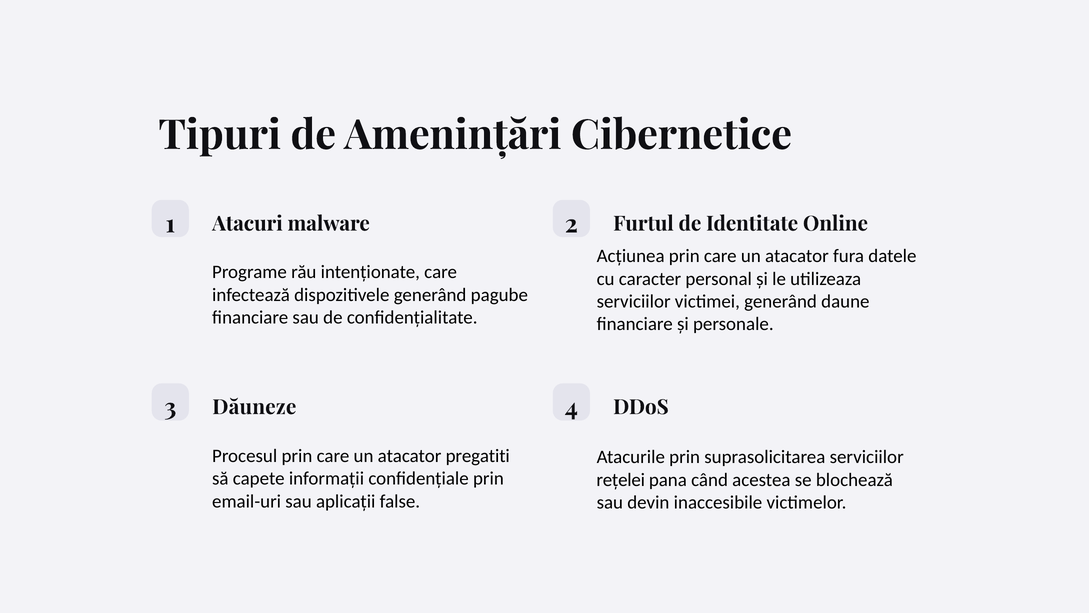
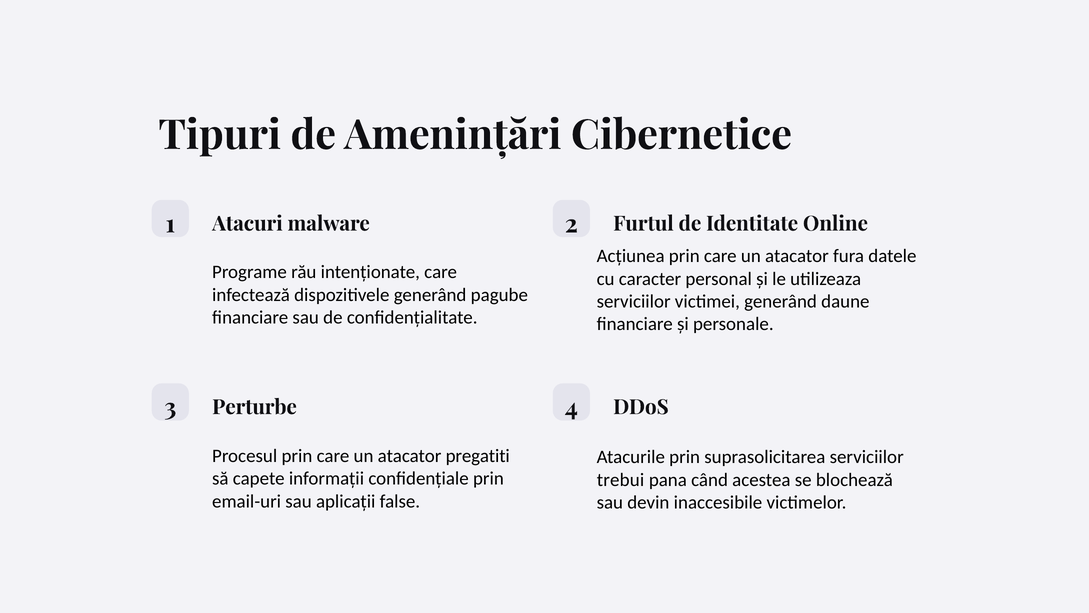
Dăuneze: Dăuneze -> Perturbe (254, 407)
rețelei: rețelei -> trebui (621, 480)
